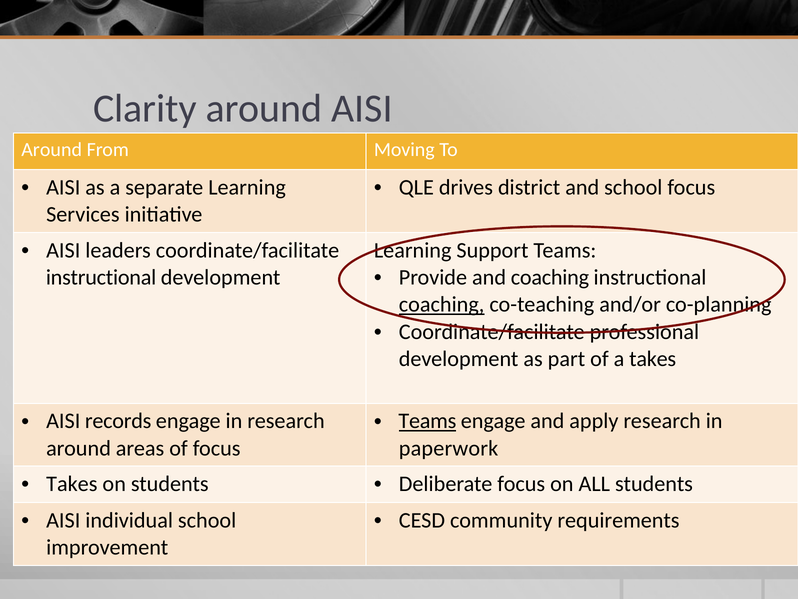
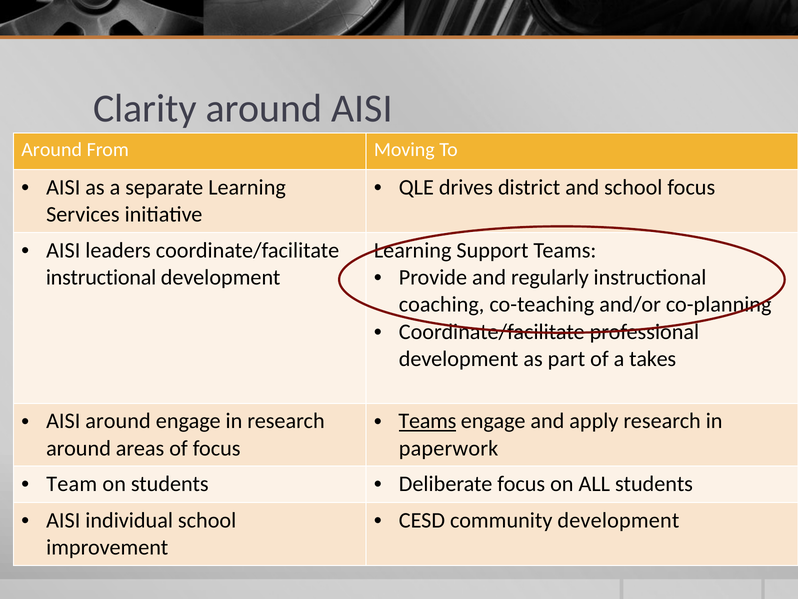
and coaching: coaching -> regularly (550, 277)
coaching underline: present -> none (442, 304)
records: records -> around (118, 421)
Takes: Takes -> Team (72, 484)
community requirements: requirements -> development (618, 520)
